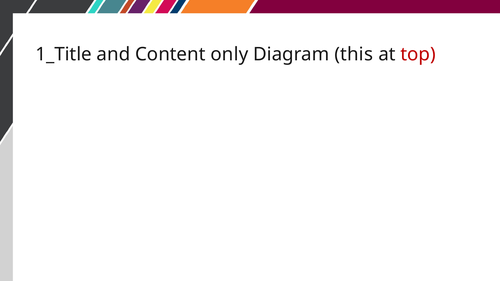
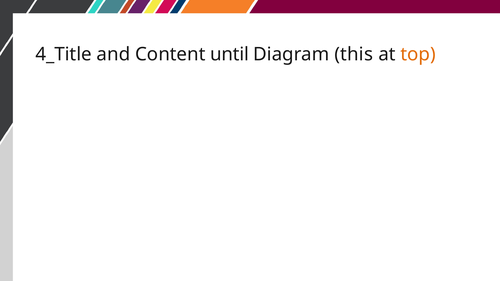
1_Title: 1_Title -> 4_Title (64, 54)
only: only -> until (230, 54)
top colour: red -> orange (418, 54)
